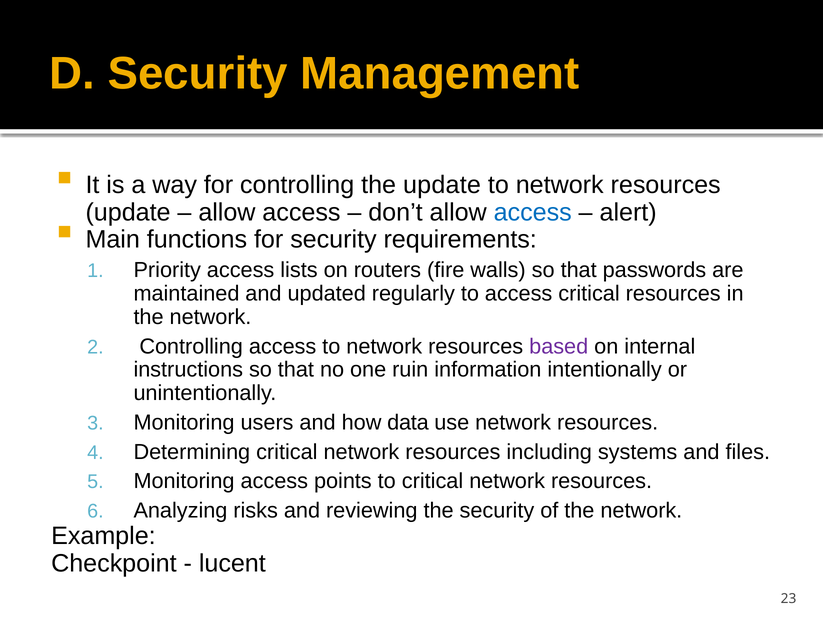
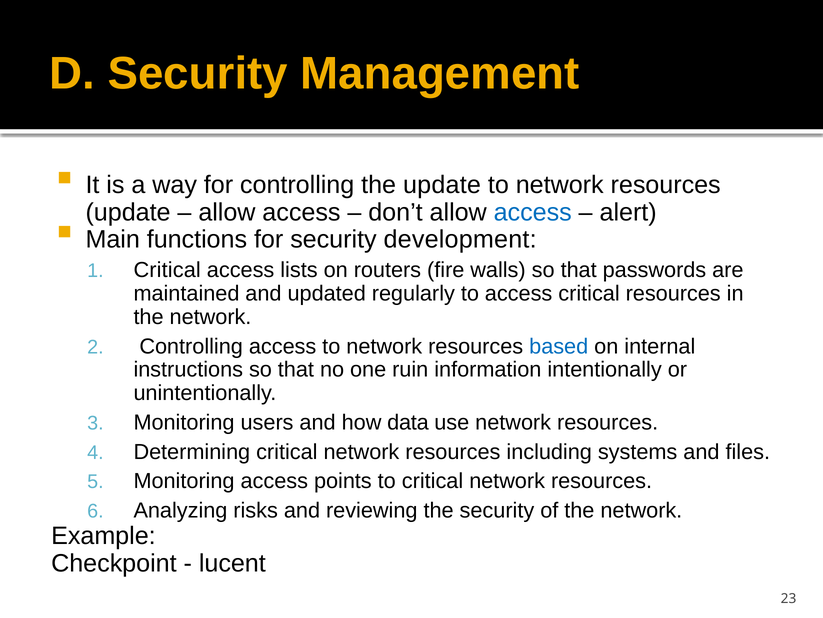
requirements: requirements -> development (460, 239)
Priority: Priority -> Critical (167, 270)
based colour: purple -> blue (559, 346)
